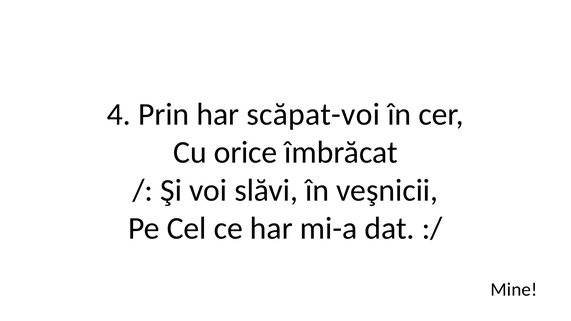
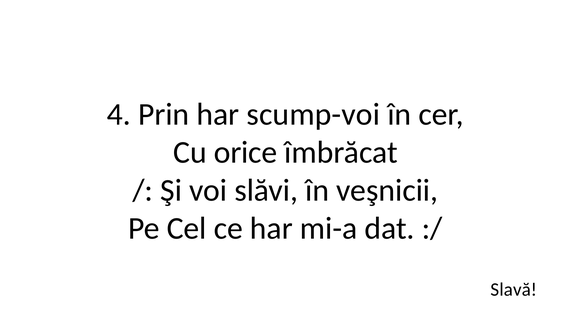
scăpat-voi: scăpat-voi -> scump-voi (313, 114)
Mine: Mine -> Slavă (514, 290)
